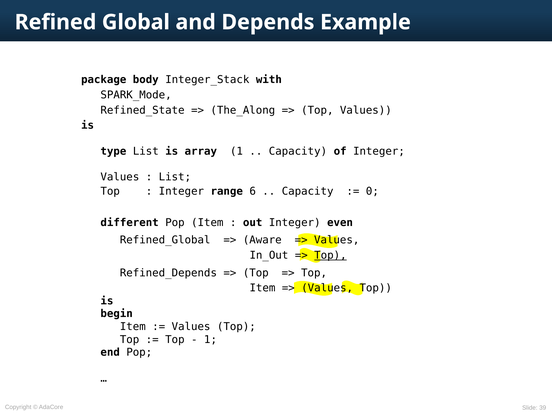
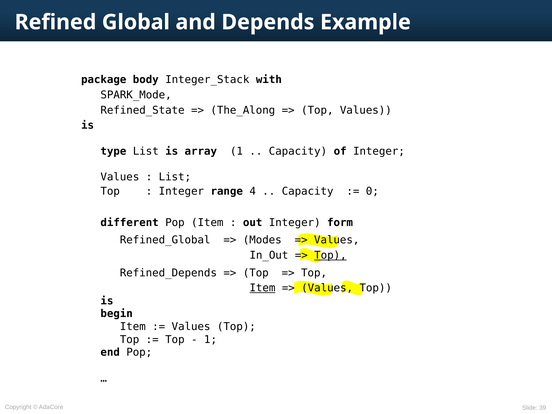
6: 6 -> 4 (253, 191)
even: even -> form (340, 223)
Aware: Aware -> Modes (262, 240)
Item underline: none -> present (262, 288)
